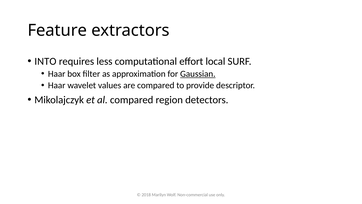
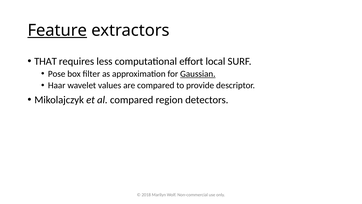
Feature underline: none -> present (57, 30)
INTO: INTO -> THAT (46, 61)
Haar: Haar -> Pose (57, 74)
